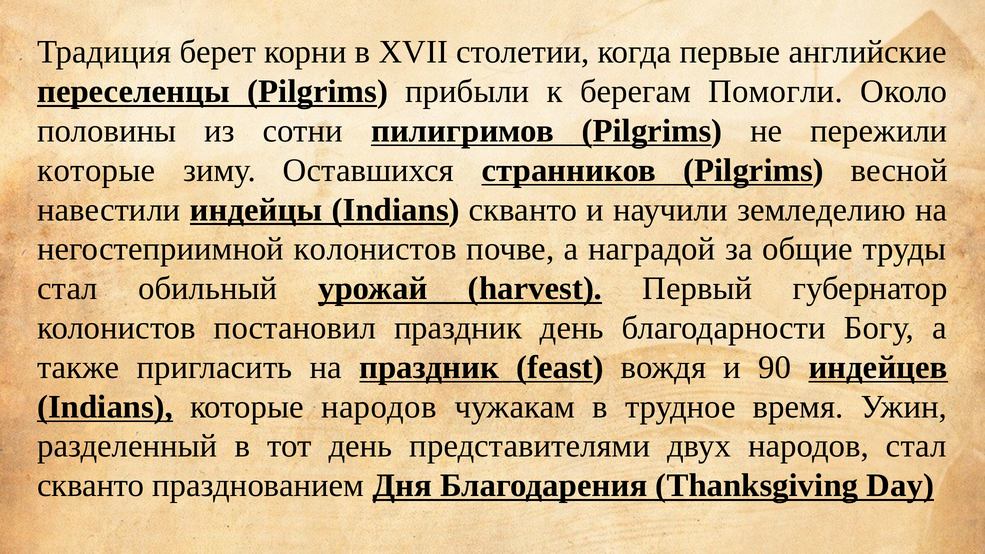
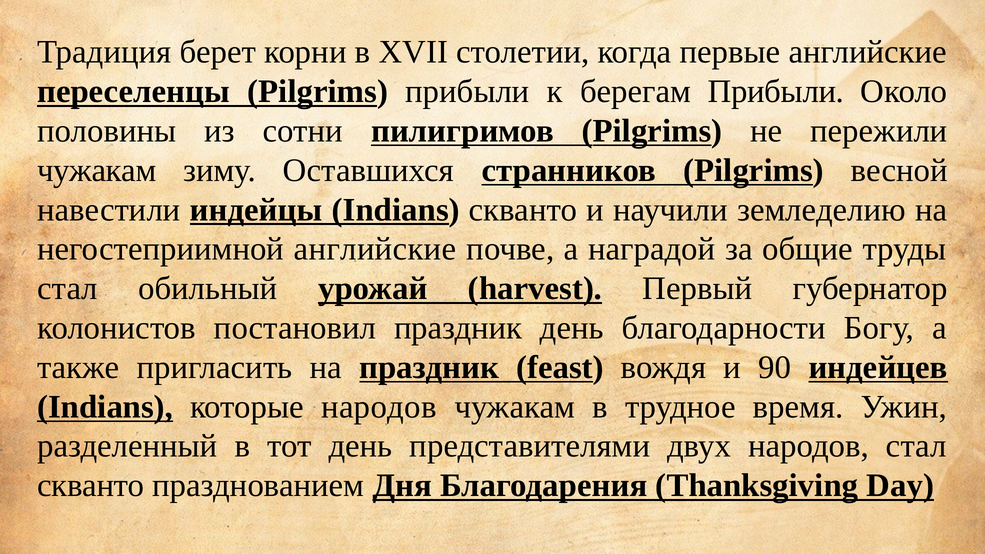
берегам Помогли: Помогли -> Прибыли (776, 91)
которые: которые -> чужакам (97, 170)
негостеприимной колонистов: колонистов -> английские (375, 249)
